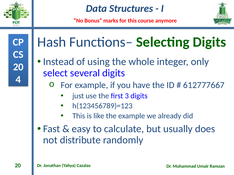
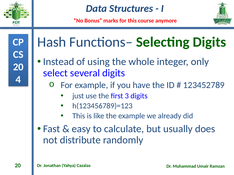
612777667: 612777667 -> 123452789 (204, 85)
